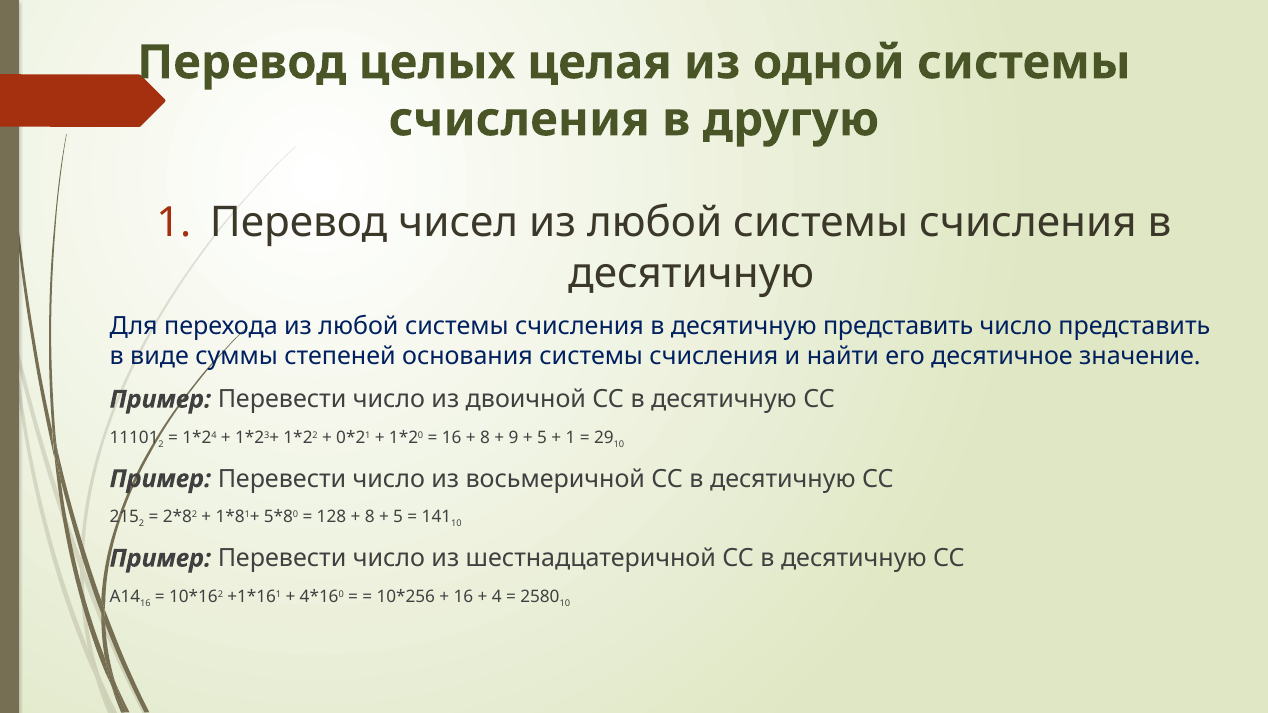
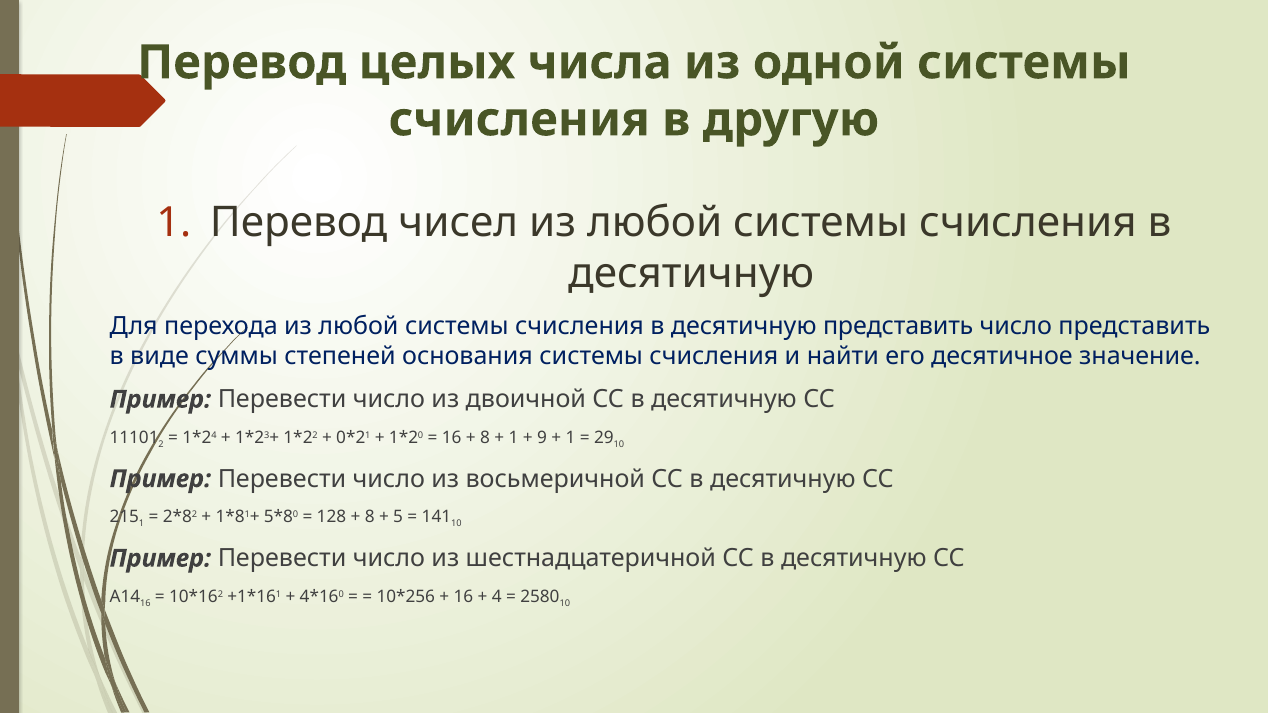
целая: целая -> числа (600, 63)
9: 9 -> 1 (514, 438)
5: 5 -> 9 (542, 438)
2: 2 -> 1 (142, 524)
